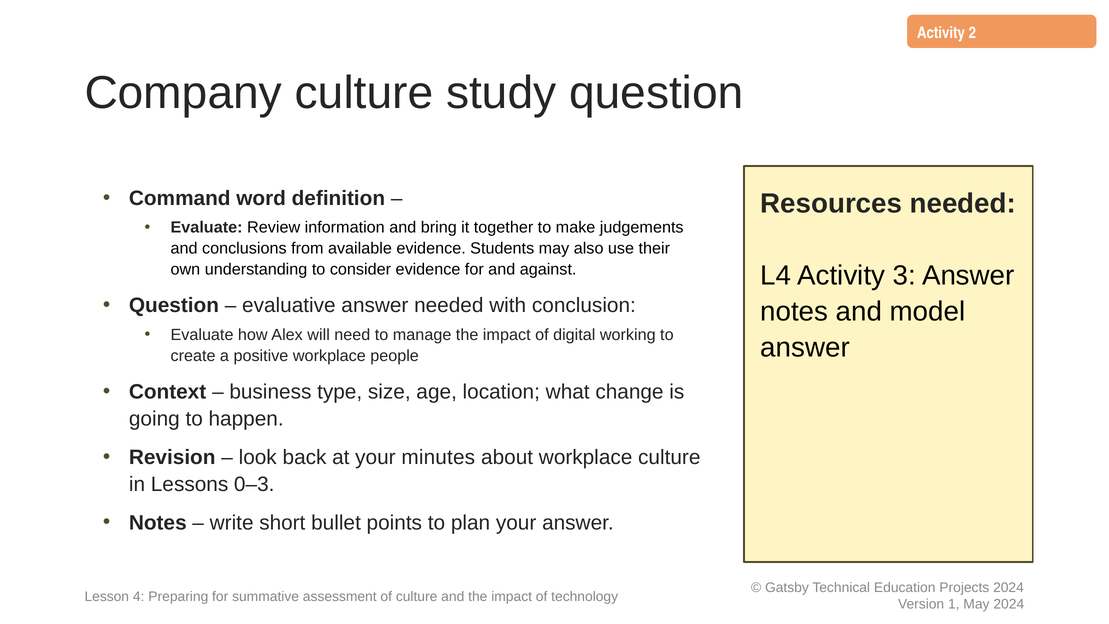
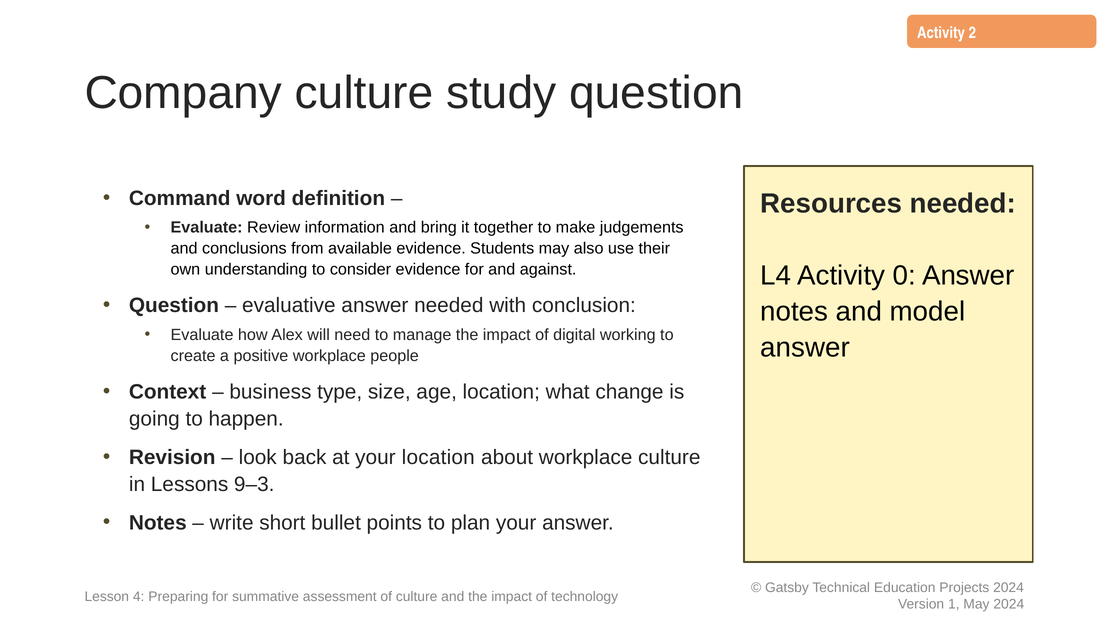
3: 3 -> 0 (904, 276)
your minutes: minutes -> location (438, 457)
0–3: 0–3 -> 9–3 (254, 484)
